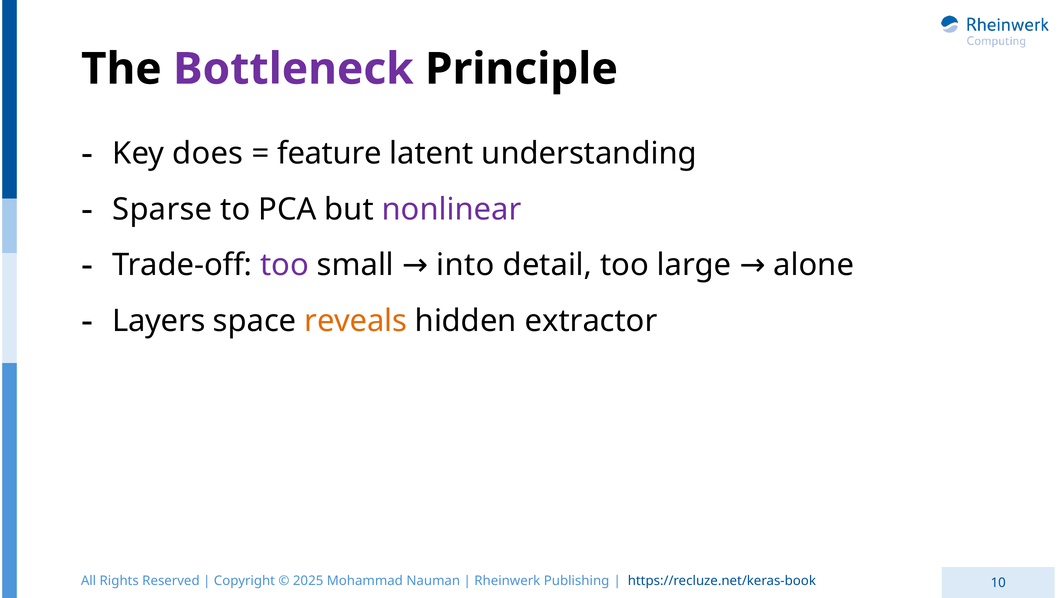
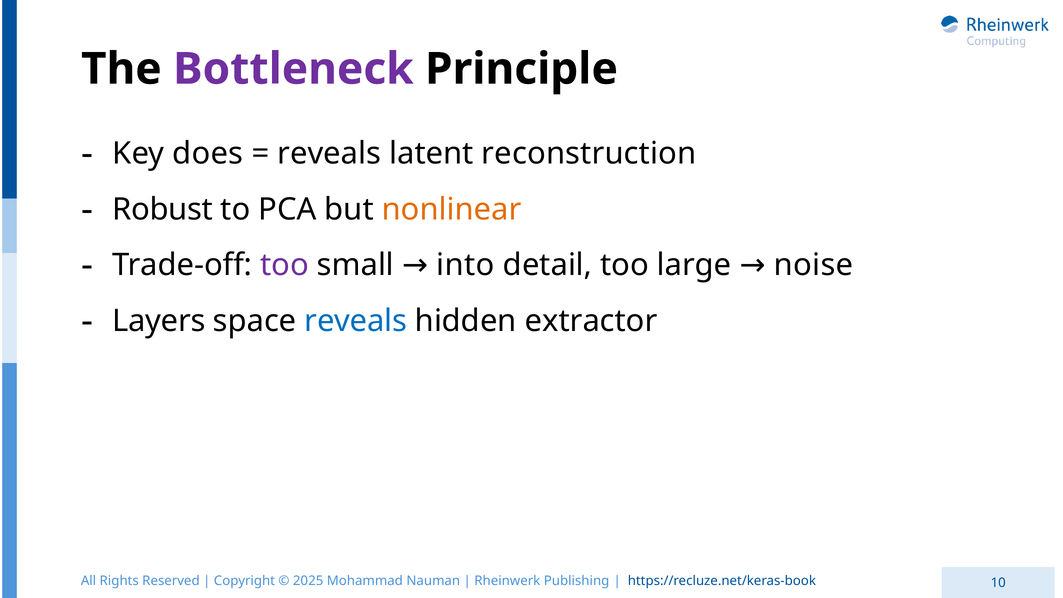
feature: feature -> reveals (329, 154)
understanding: understanding -> reconstruction (589, 154)
Sparse: Sparse -> Robust (163, 209)
nonlinear colour: purple -> orange (452, 209)
alone: alone -> noise (813, 265)
reveals colour: orange -> blue (356, 321)
